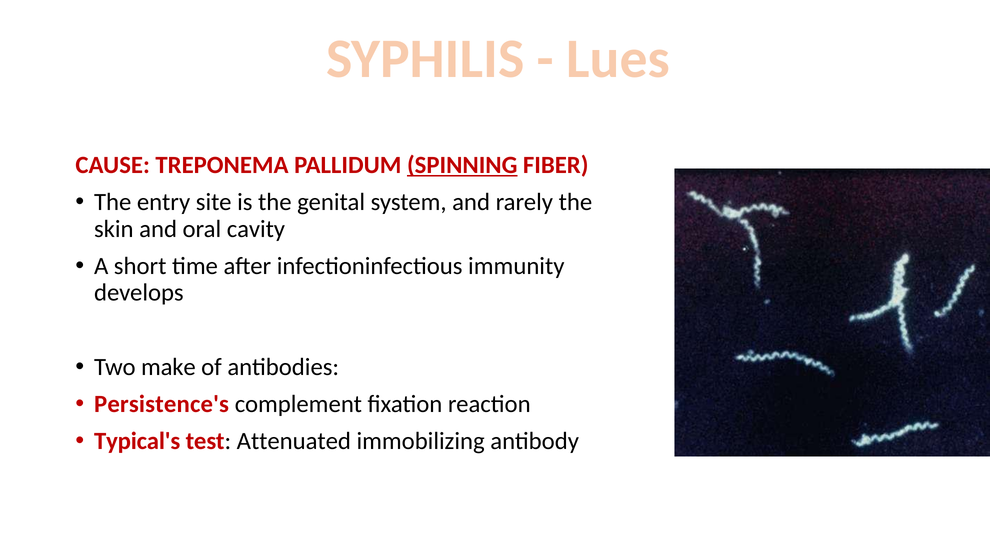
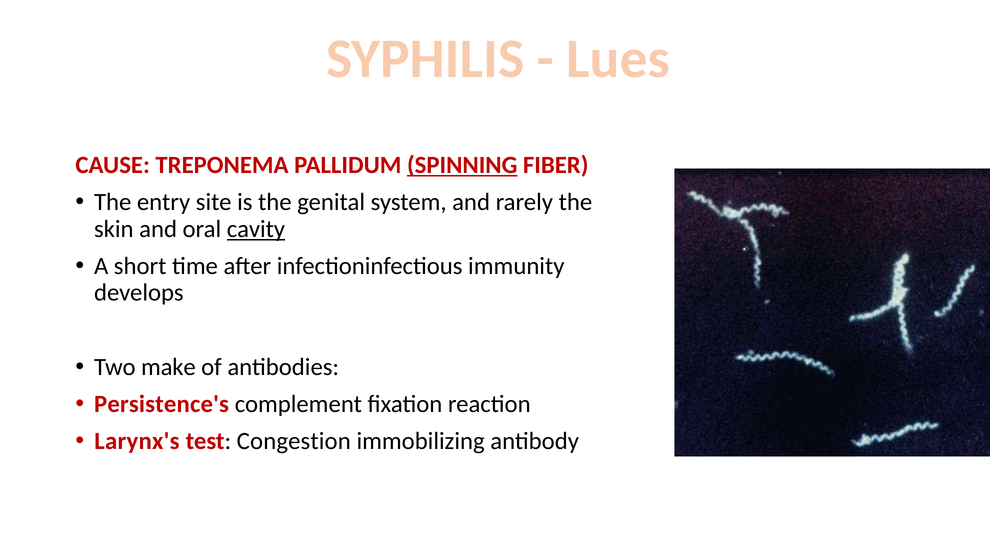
cavity underline: none -> present (256, 229)
Typical's: Typical's -> Larynx's (137, 441)
Attenuated: Attenuated -> Congestion (294, 441)
